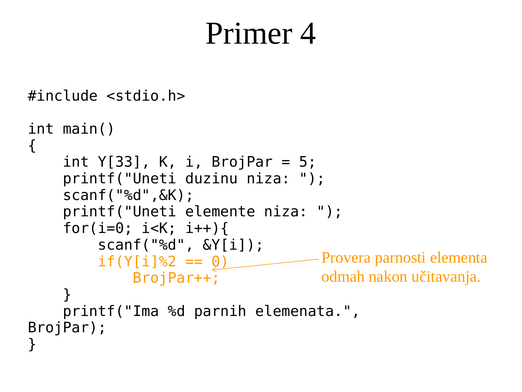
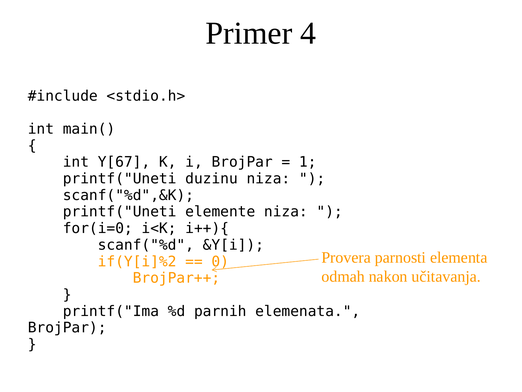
Y[33: Y[33 -> Y[67 (124, 162)
5: 5 -> 1 (308, 162)
